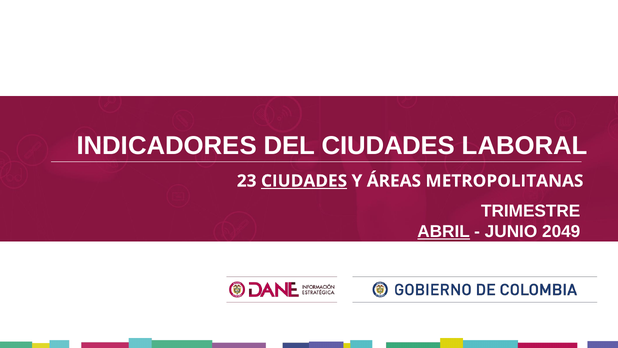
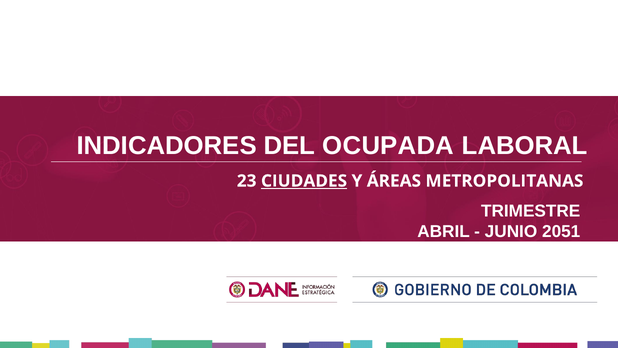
DEL CIUDADES: CIUDADES -> OCUPADA (388, 145)
ABRIL underline: present -> none (444, 231)
2049: 2049 -> 2051 (561, 231)
